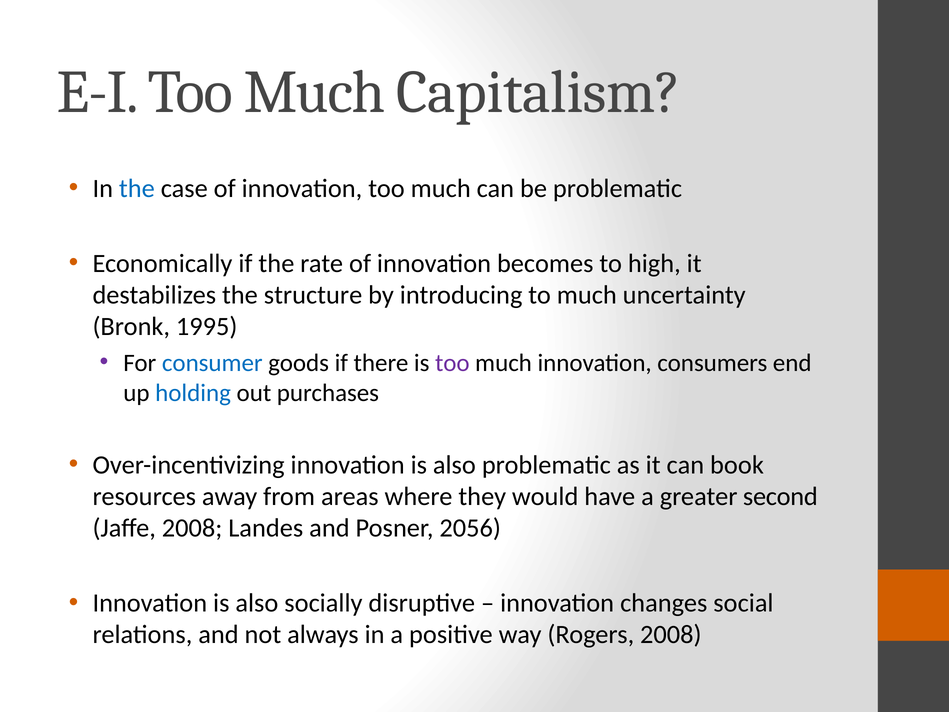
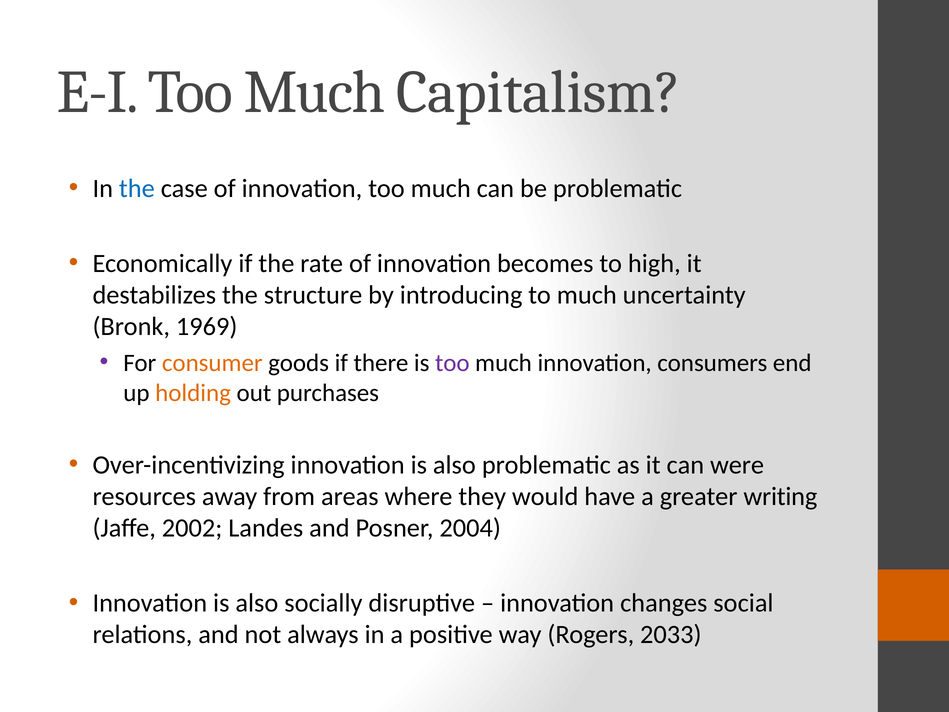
1995: 1995 -> 1969 (207, 327)
consumer colour: blue -> orange (212, 363)
holding colour: blue -> orange (193, 393)
book: book -> were (737, 465)
second: second -> writing (780, 496)
Jaffe 2008: 2008 -> 2002 (192, 528)
2056: 2056 -> 2004 (470, 528)
Rogers 2008: 2008 -> 2033 (671, 635)
